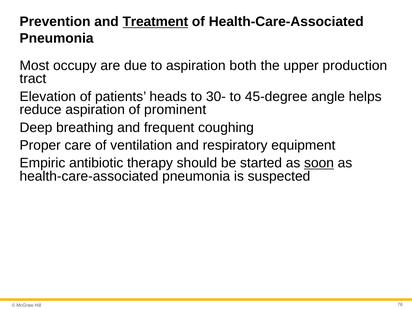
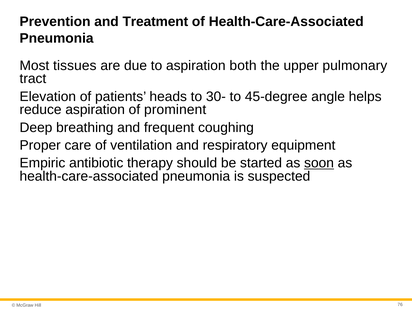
Treatment underline: present -> none (155, 22)
occupy: occupy -> tissues (75, 66)
production: production -> pulmonary (355, 66)
